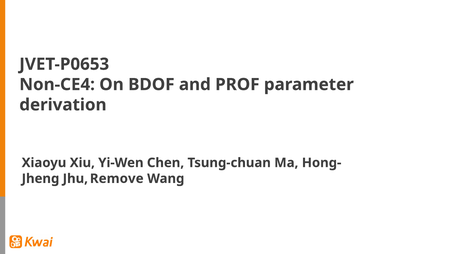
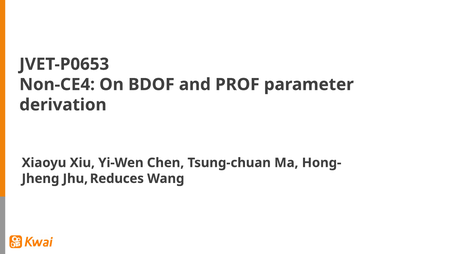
Remove: Remove -> Reduces (117, 179)
